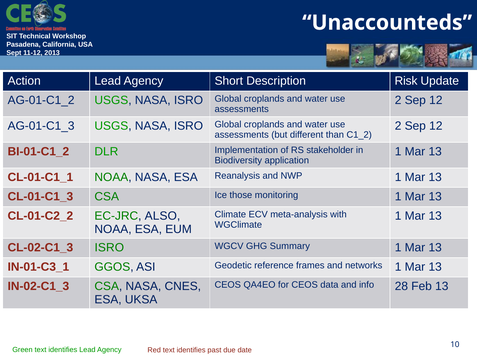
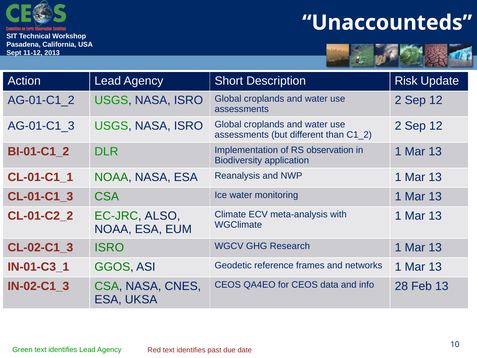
stakeholder: stakeholder -> observation (330, 150)
Ice those: those -> water (241, 195)
Summary: Summary -> Research (290, 246)
